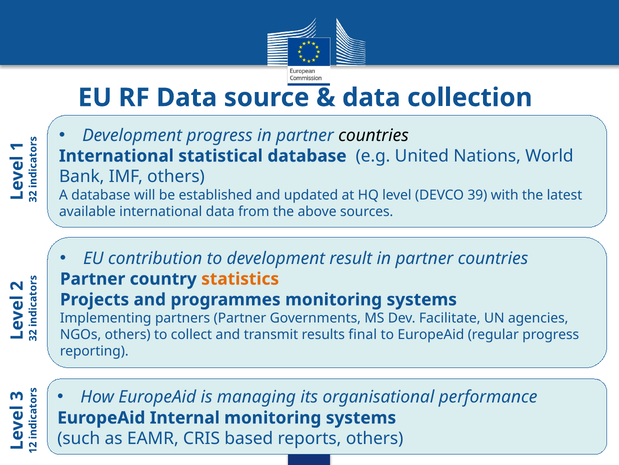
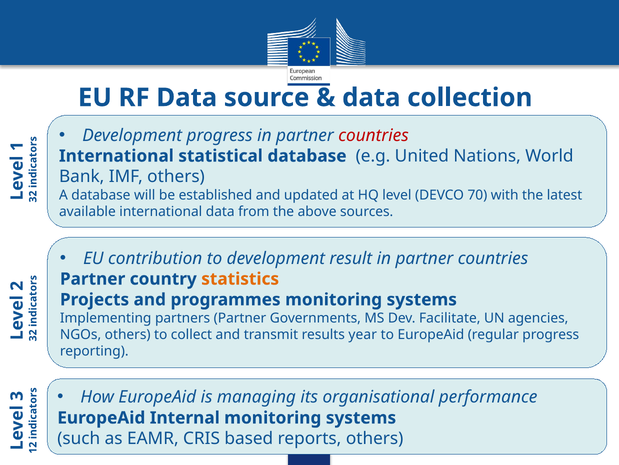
countries colour: black -> red (374, 135)
39: 39 -> 70 (477, 195)
final: final -> year (363, 334)
